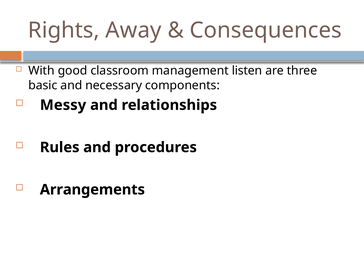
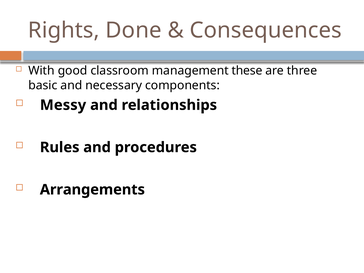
Away: Away -> Done (134, 30)
listen: listen -> these (247, 71)
